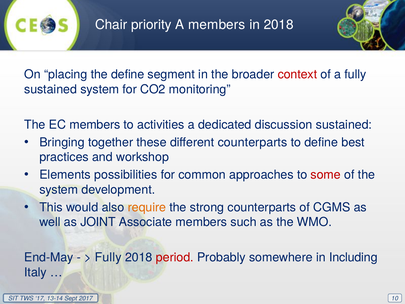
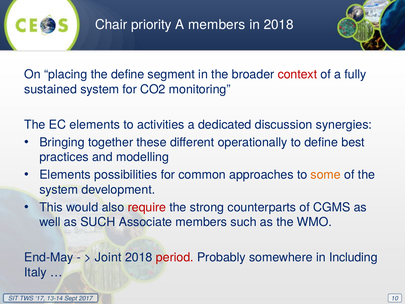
EC members: members -> elements (95, 125)
discussion sustained: sustained -> synergies (344, 125)
different counterparts: counterparts -> operationally (253, 142)
workshop: workshop -> modelling (143, 157)
some colour: red -> orange (326, 175)
require colour: orange -> red (147, 207)
as JOINT: JOINT -> SUCH (98, 222)
Fully: Fully -> Joint (108, 257)
